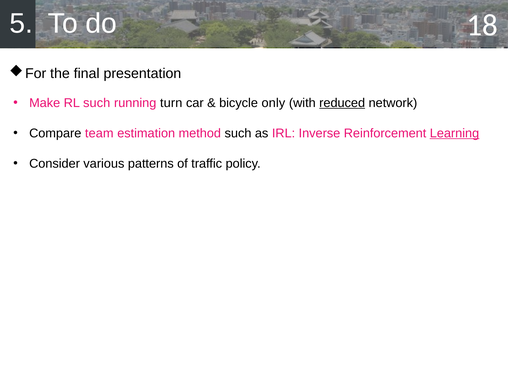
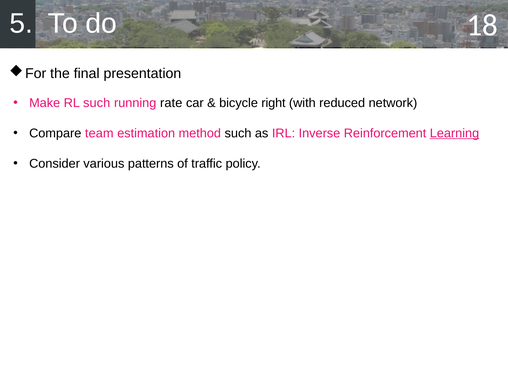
turn: turn -> rate (171, 103)
only: only -> right (274, 103)
reduced underline: present -> none (342, 103)
